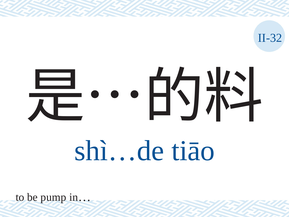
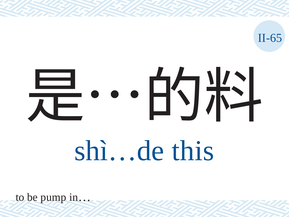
II-32: II-32 -> II-65 (270, 38)
tiāo: tiāo -> this (193, 151)
